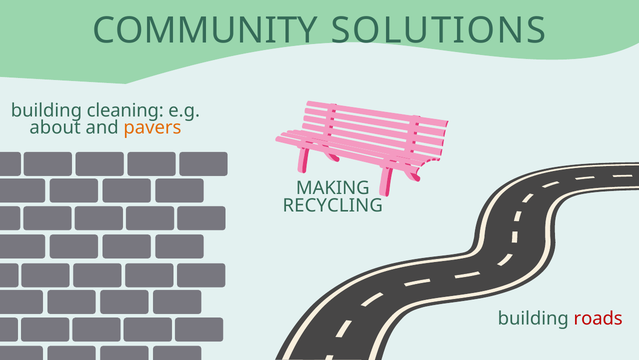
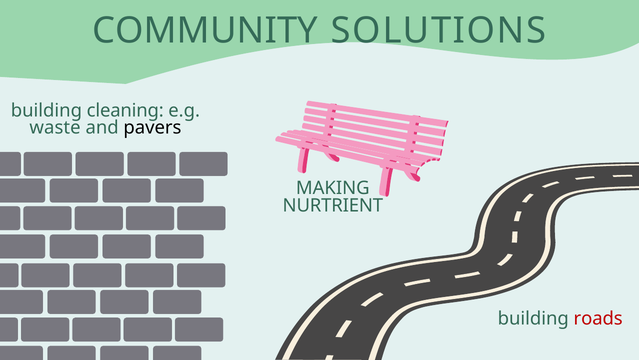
about: about -> waste (55, 128)
pavers colour: orange -> black (152, 128)
RECYCLING: RECYCLING -> NURTRIENT (333, 205)
